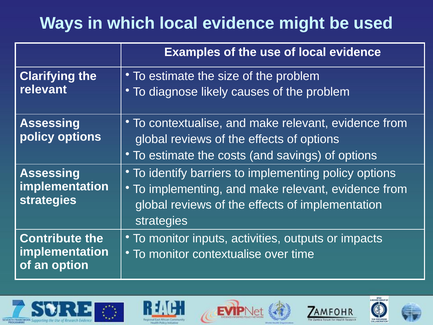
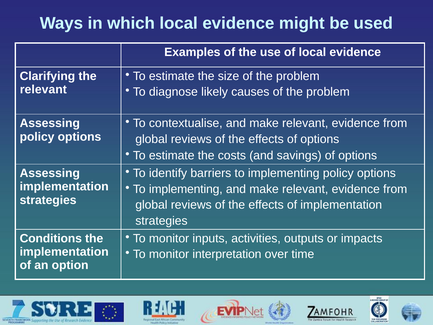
Contribute: Contribute -> Conditions (51, 238)
monitor contextualise: contextualise -> interpretation (227, 254)
